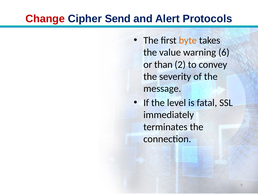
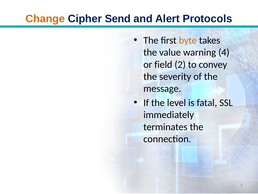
Change colour: red -> orange (45, 19)
6: 6 -> 4 (224, 52)
than: than -> field (163, 64)
